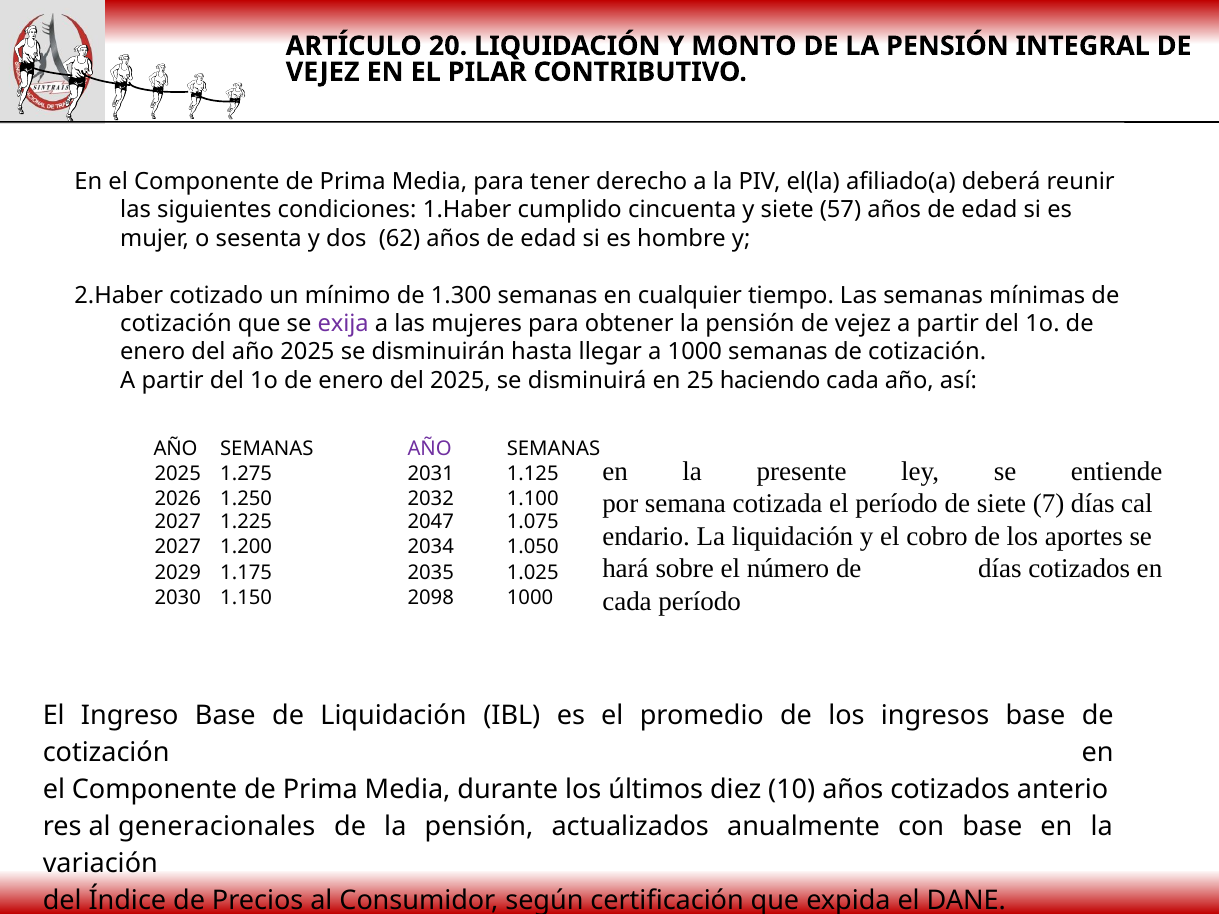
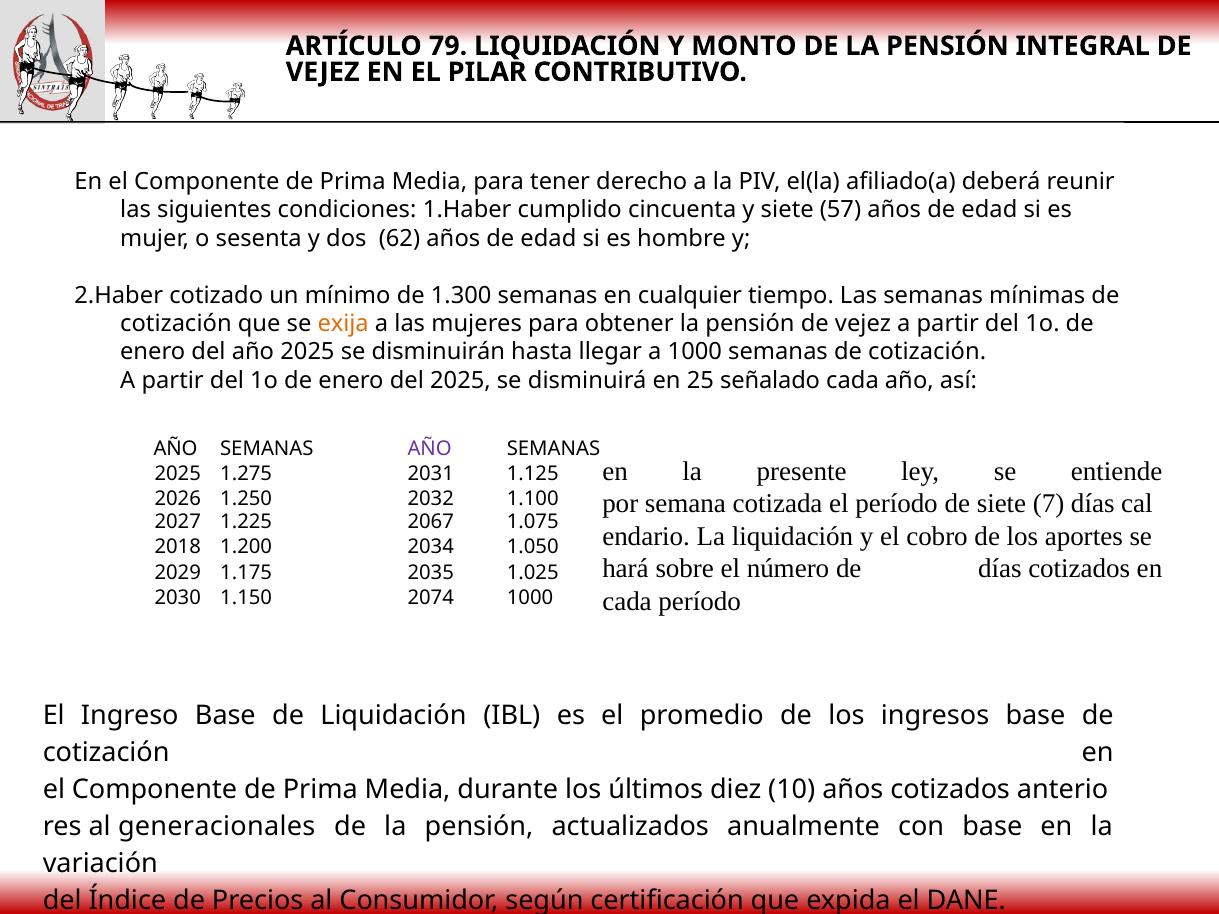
20: 20 -> 79 (448, 46)
exija colour: purple -> orange (343, 324)
haciendo: haciendo -> señalado (770, 381)
2047: 2047 -> 2067 (431, 522)
2027: 2027 -> 2018 (178, 547)
2098: 2098 -> 2074 (431, 598)
